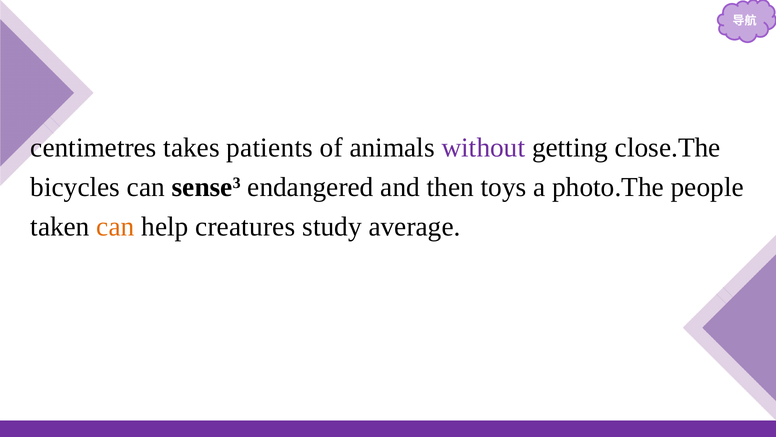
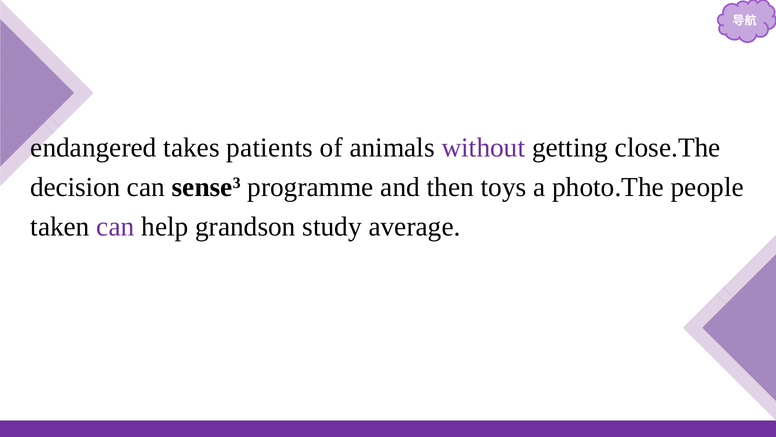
centimetres: centimetres -> endangered (93, 148)
bicycles: bicycles -> decision (75, 187)
endangered: endangered -> programme (310, 187)
can colour: orange -> purple (115, 227)
creatures: creatures -> grandson (245, 227)
